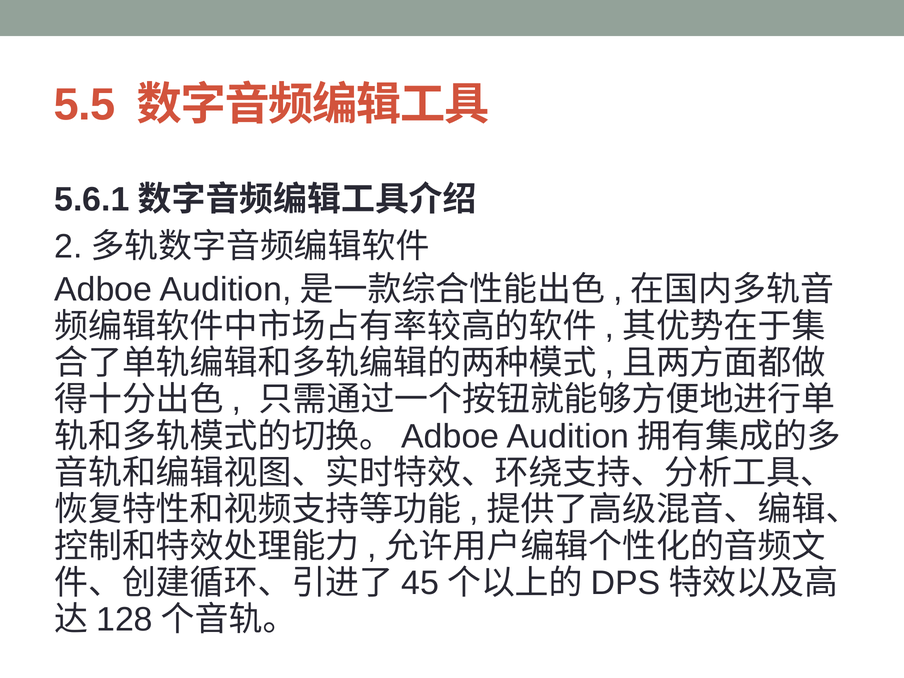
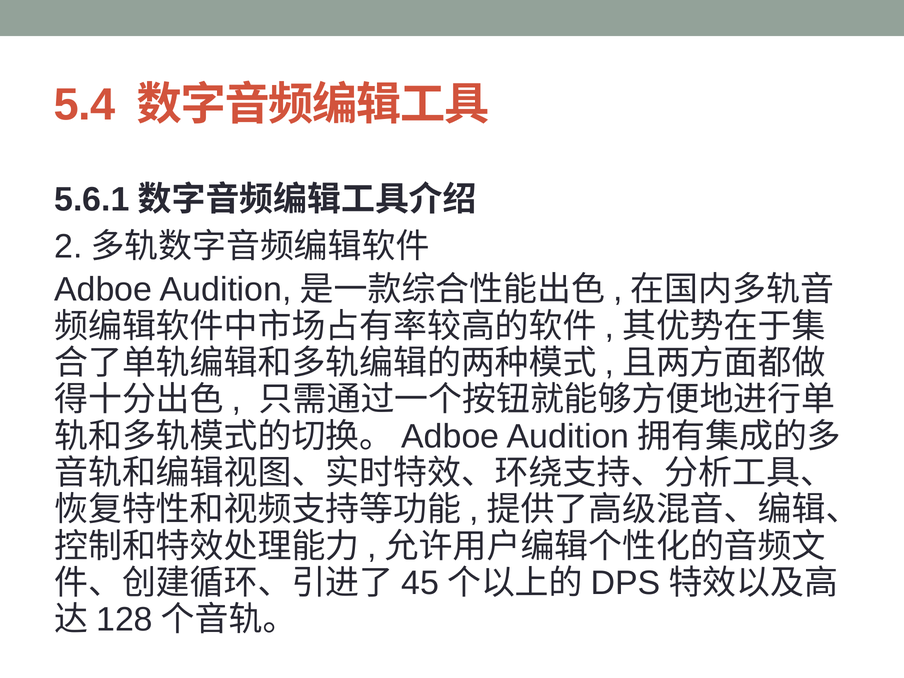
5.5: 5.5 -> 5.4 (85, 105)
